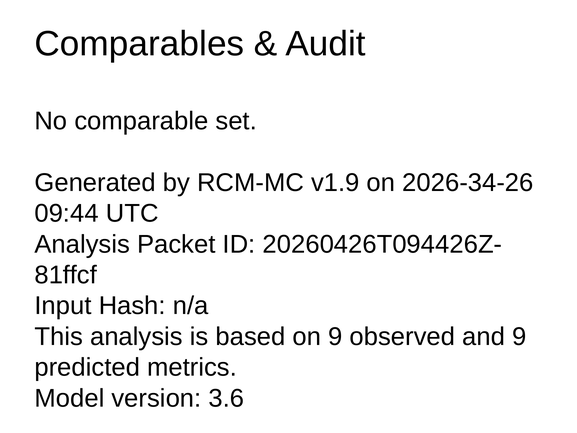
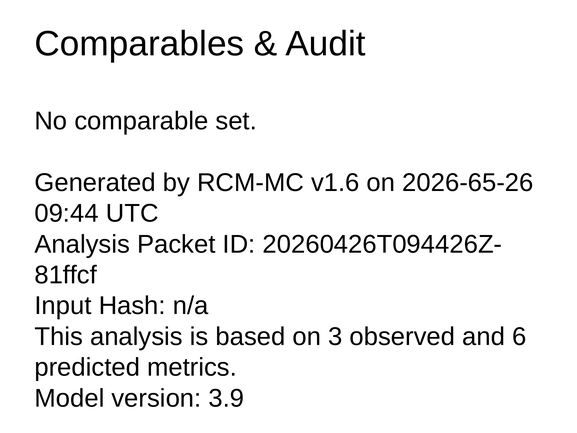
v1.9: v1.9 -> v1.6 (335, 183)
2026-34-26: 2026-34-26 -> 2026-65-26 (468, 183)
on 9: 9 -> 3 (335, 336)
and 9: 9 -> 6 (519, 336)
3.6: 3.6 -> 3.9 (226, 398)
